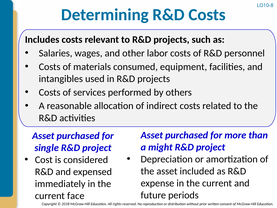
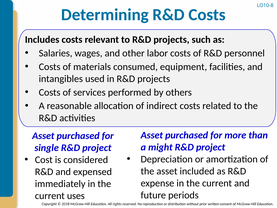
face: face -> uses (76, 196)
